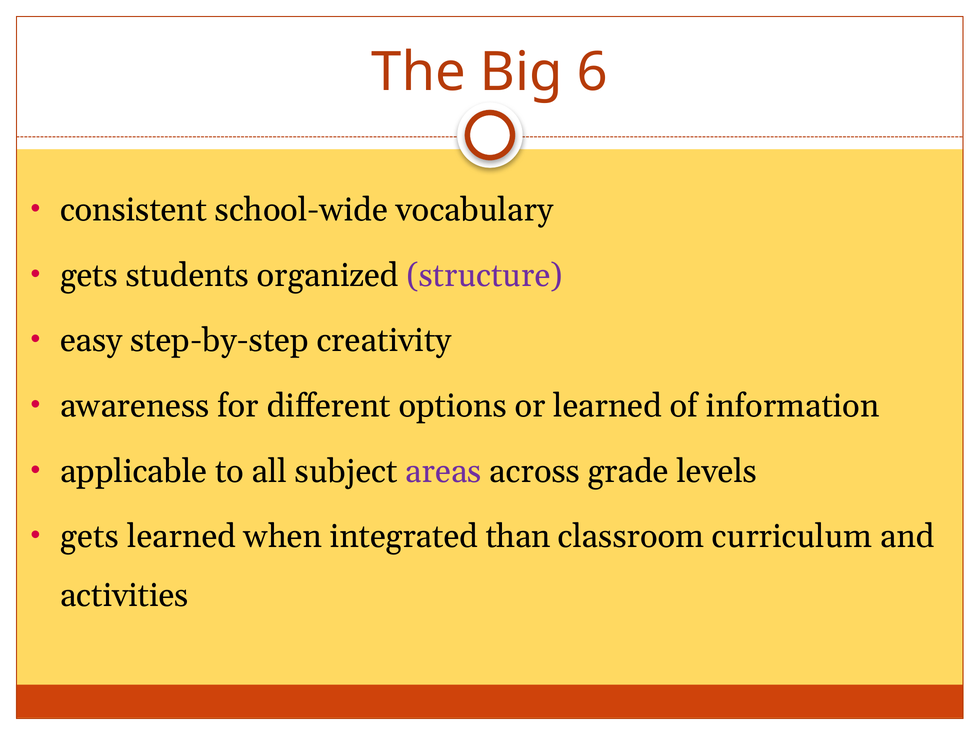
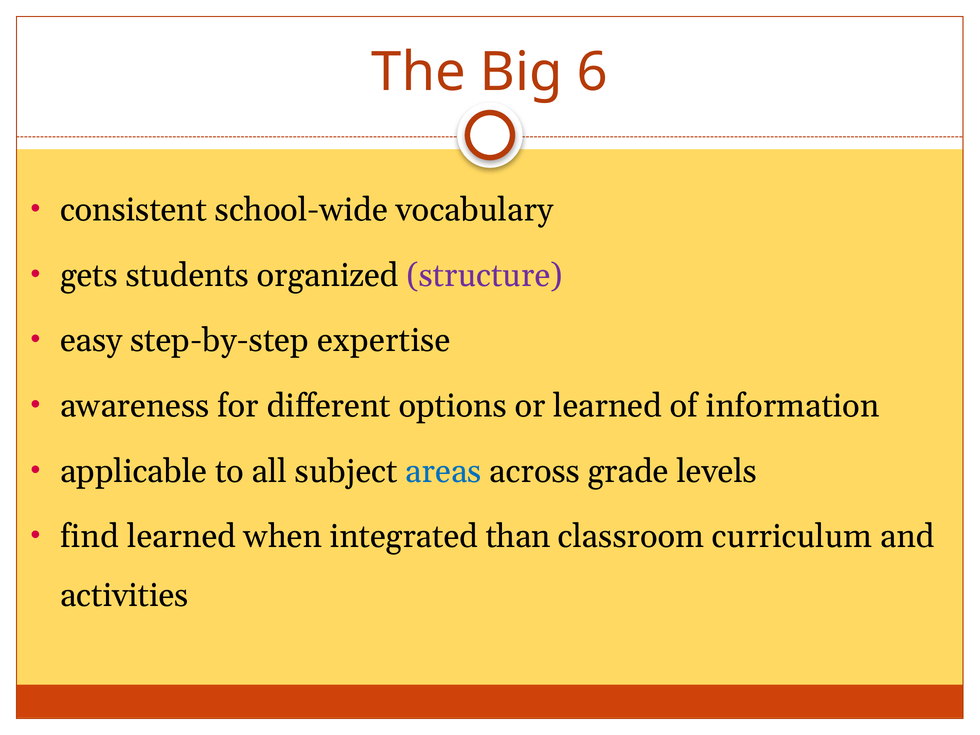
creativity: creativity -> expertise (384, 341)
areas colour: purple -> blue (444, 471)
gets: gets -> find (90, 537)
